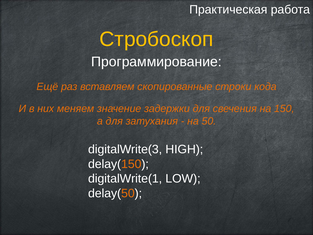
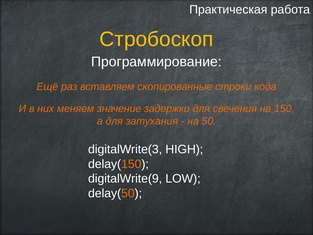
digitalWrite(1: digitalWrite(1 -> digitalWrite(9 (125, 178)
